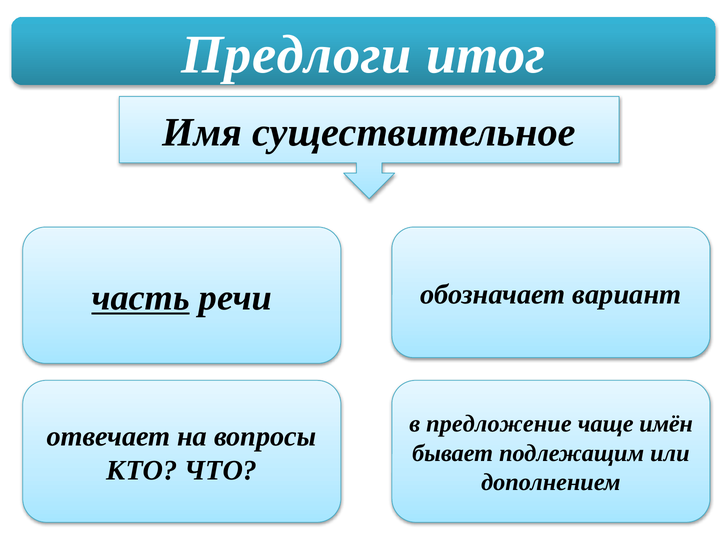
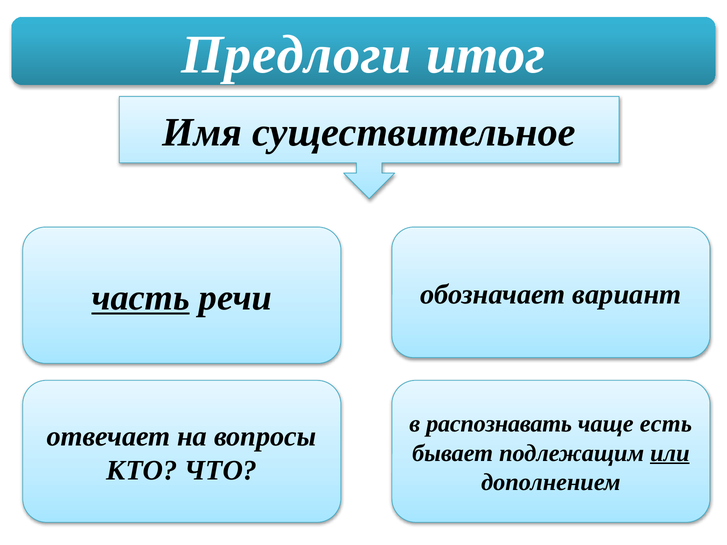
предложение: предложение -> распознавать (499, 424)
имён: имён -> есть (666, 424)
или underline: none -> present (670, 453)
